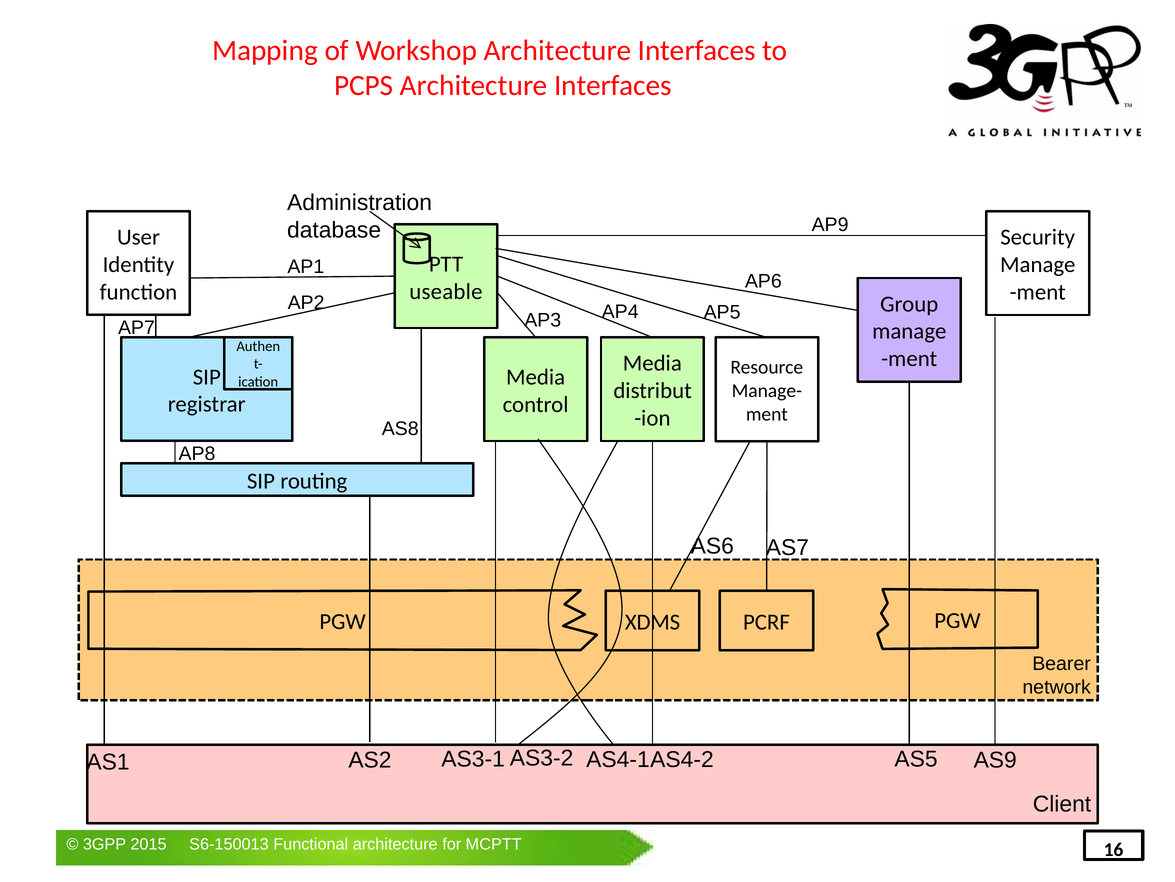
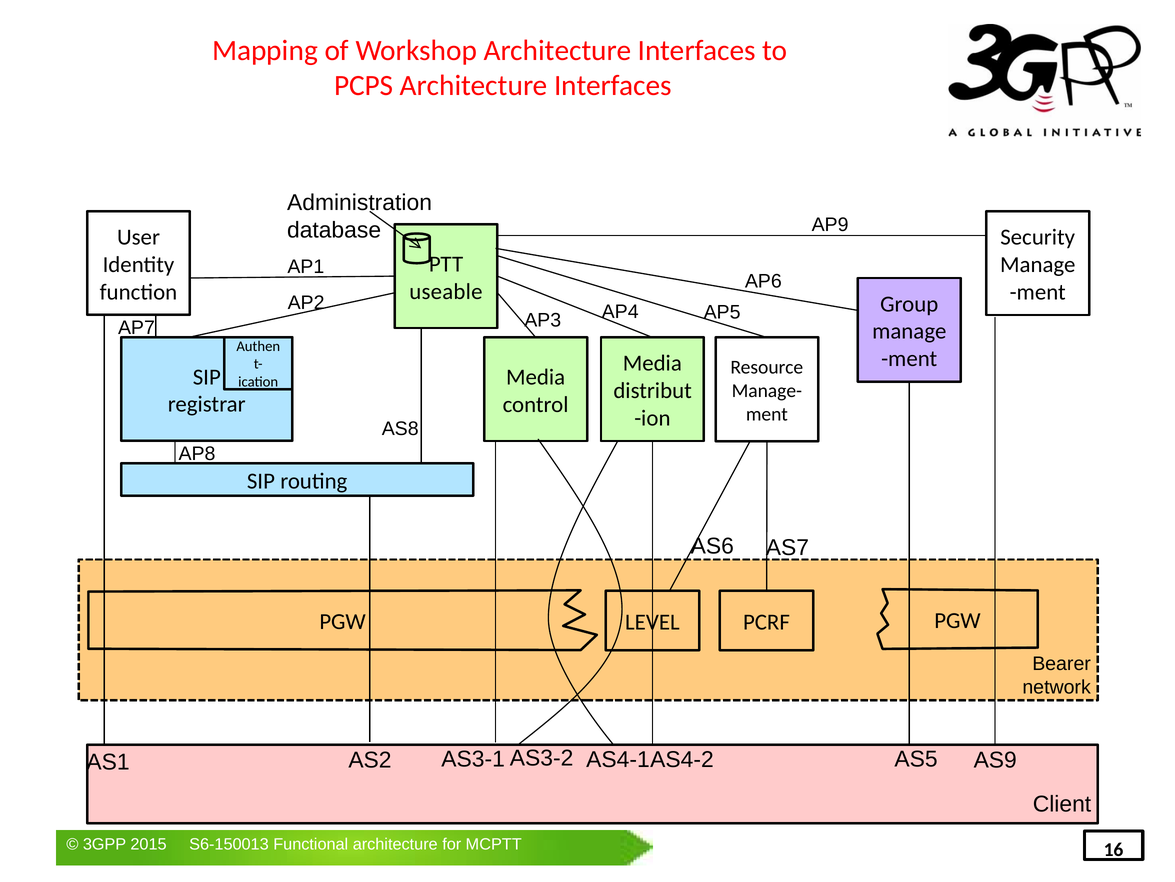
XDMS: XDMS -> LEVEL (652, 622)
